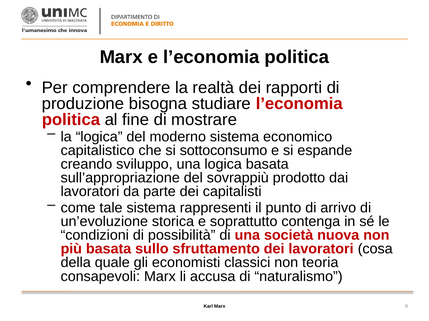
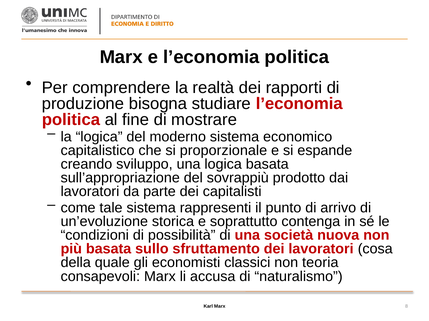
sottoconsumo: sottoconsumo -> proporzionale (223, 151)
